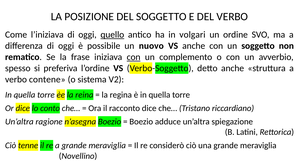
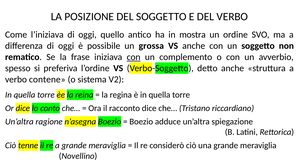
quello underline: present -> none (112, 35)
volgari: volgari -> mostra (193, 35)
nuovo: nuovo -> grossa (151, 46)
